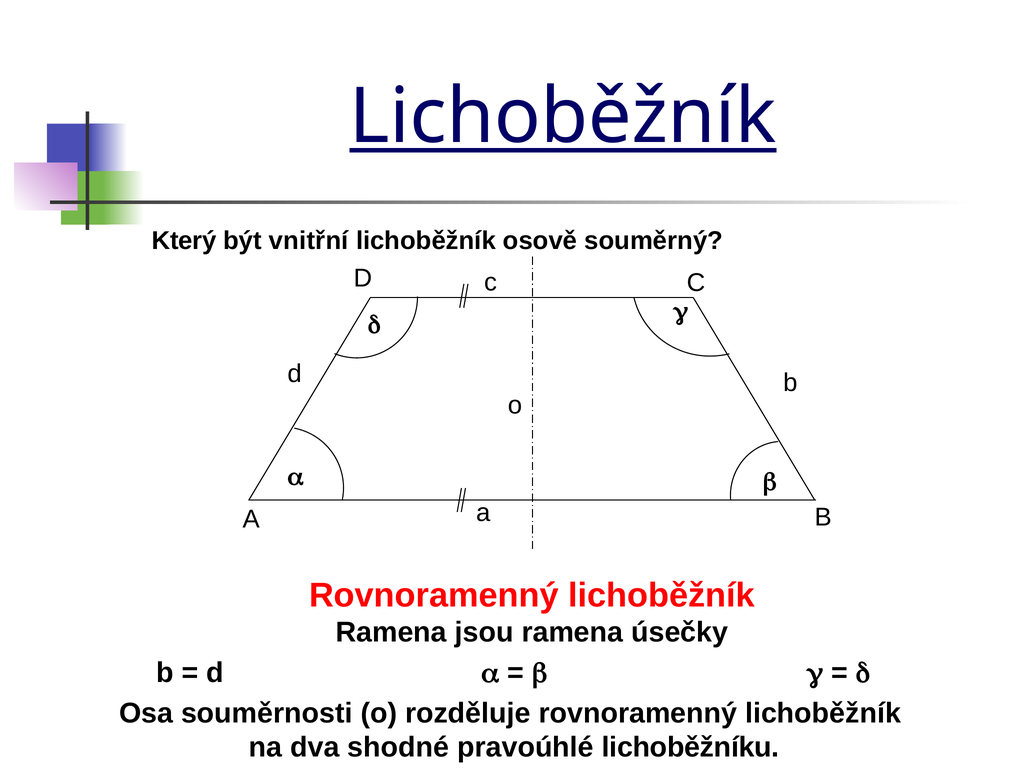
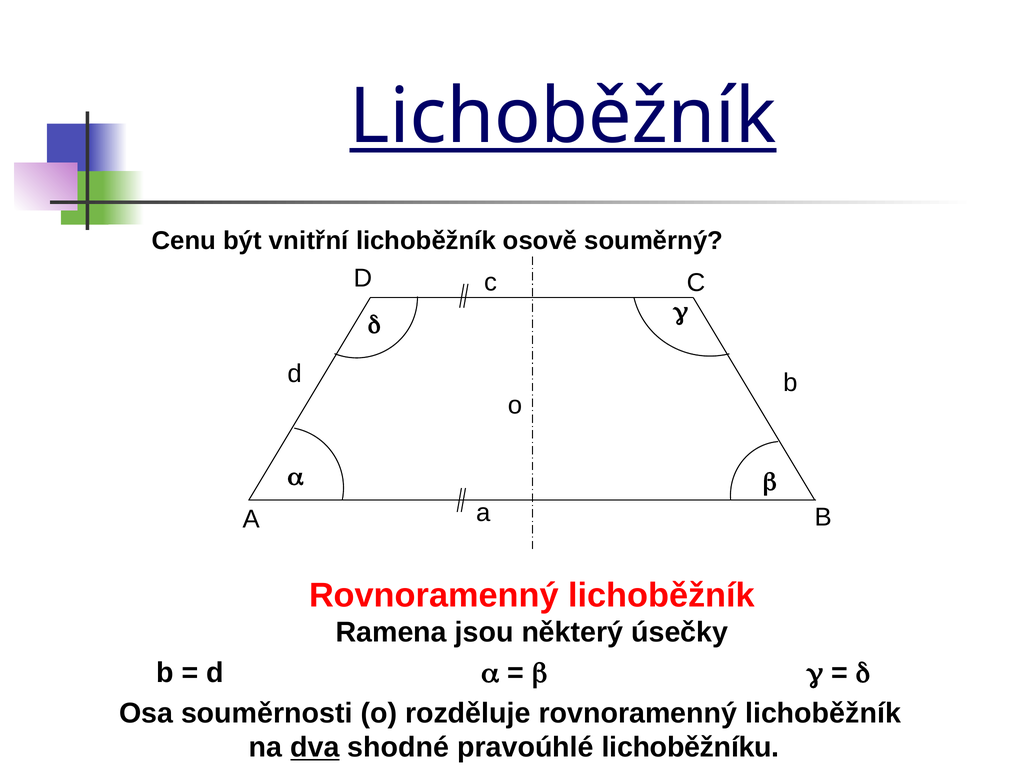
Který: Který -> Cenu (184, 241)
jsou ramena: ramena -> některý (572, 632)
dva underline: none -> present (315, 747)
